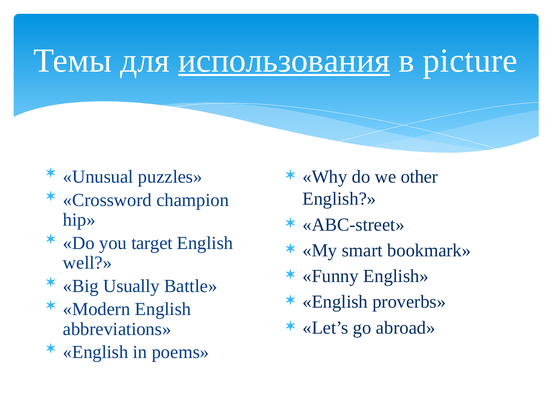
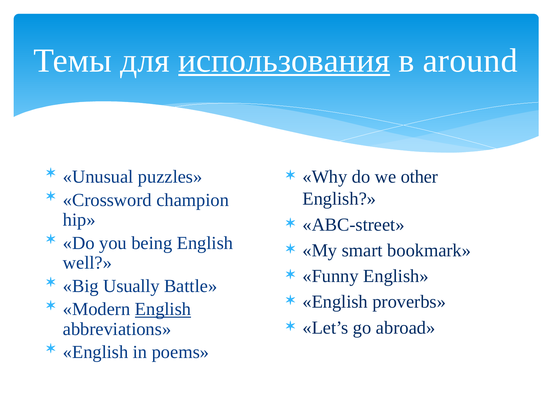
picture: picture -> around (470, 61)
target: target -> being (152, 243)
English underline: none -> present (163, 309)
